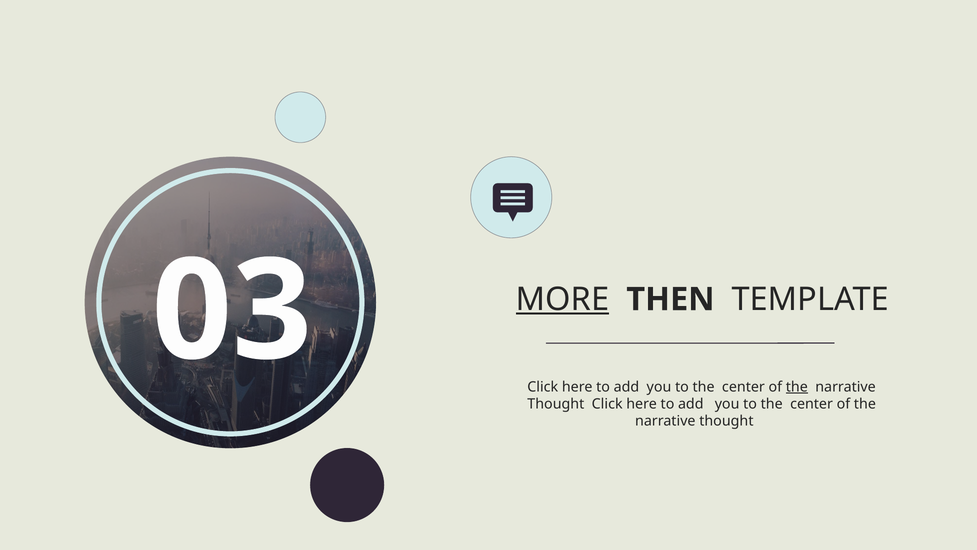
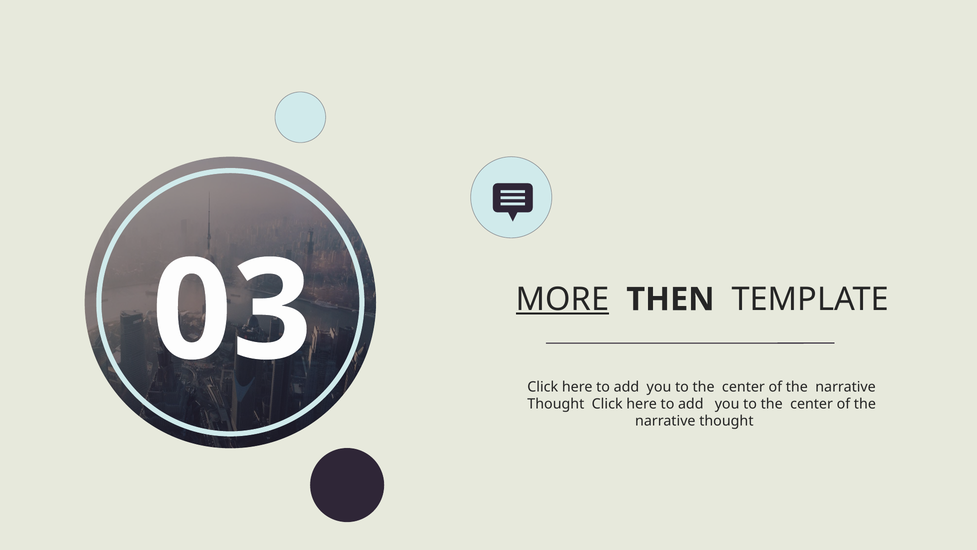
the underline: present -> none (797, 387)
